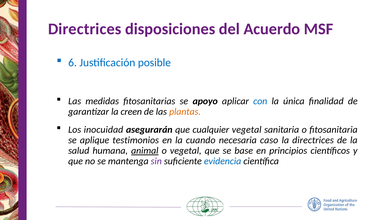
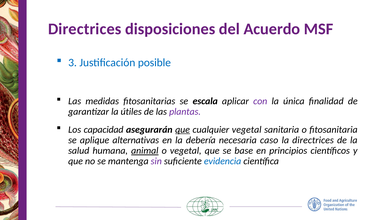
6: 6 -> 3 (73, 63)
apoyo: apoyo -> escala (205, 101)
con colour: blue -> purple (260, 101)
creen: creen -> útiles (131, 112)
plantas colour: orange -> purple (185, 112)
inocuidad: inocuidad -> capacidad (104, 129)
que underline: none -> present (183, 129)
testimonios: testimonios -> alternativas (136, 140)
cuando: cuando -> debería (201, 140)
